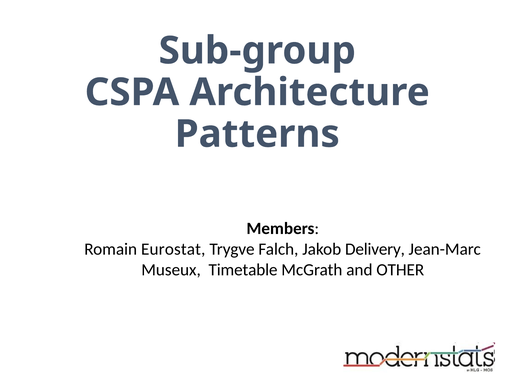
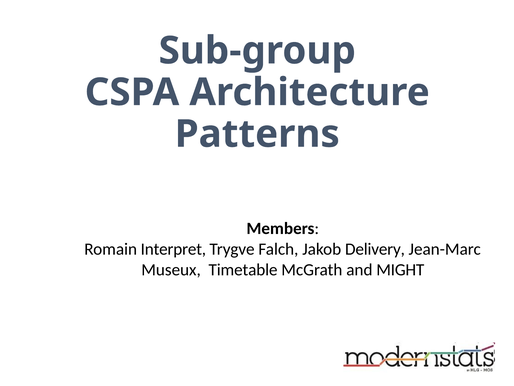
Eurostat: Eurostat -> Interpret (173, 249)
OTHER: OTHER -> MIGHT (400, 269)
